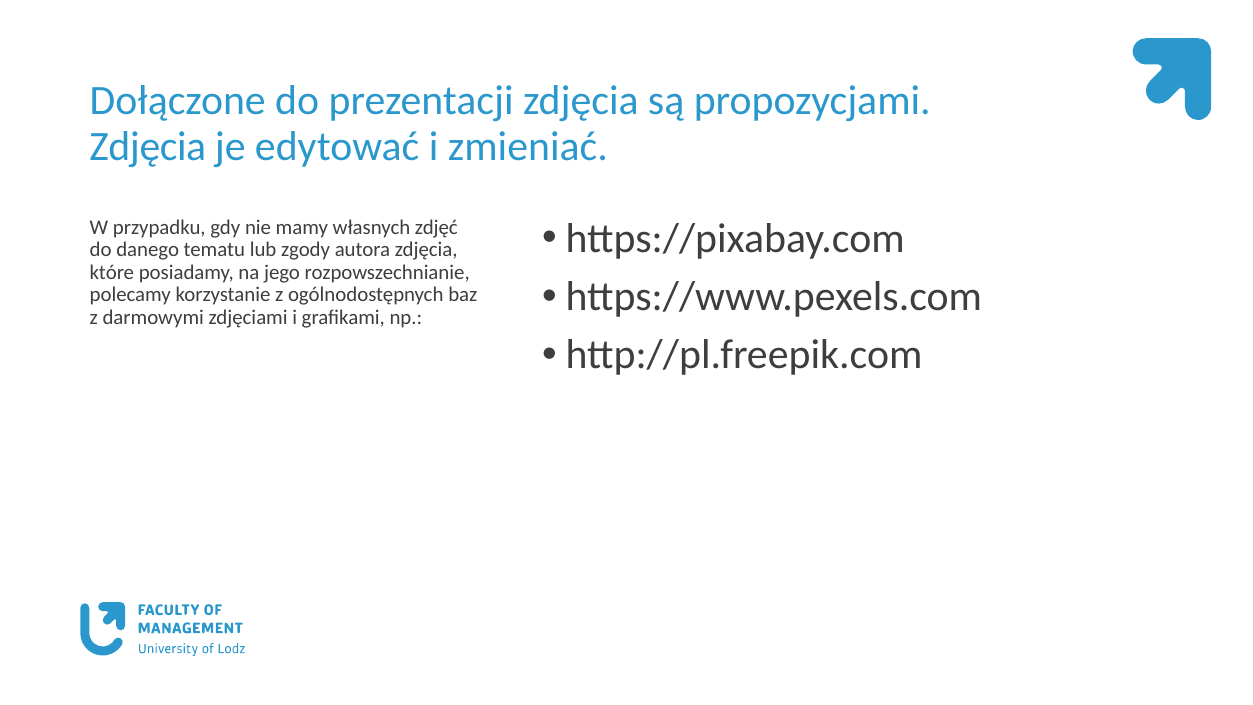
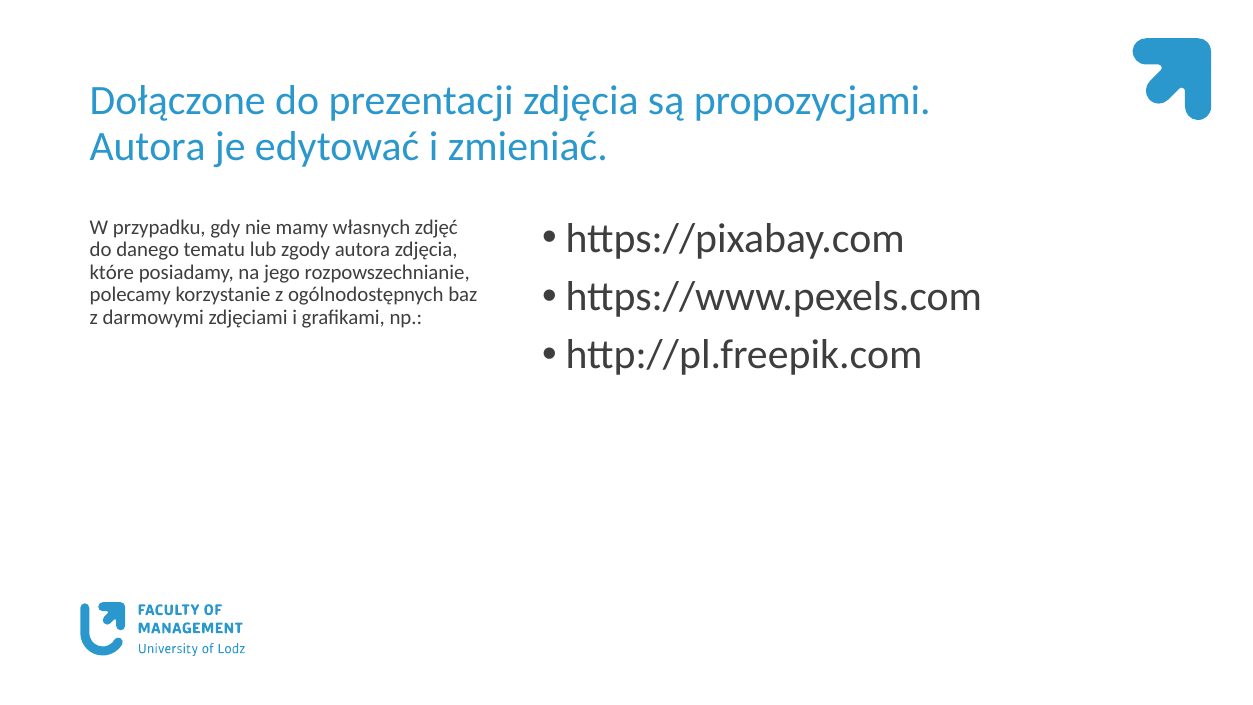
Zdjęcia: Zdjęcia -> Autora (148, 146)
